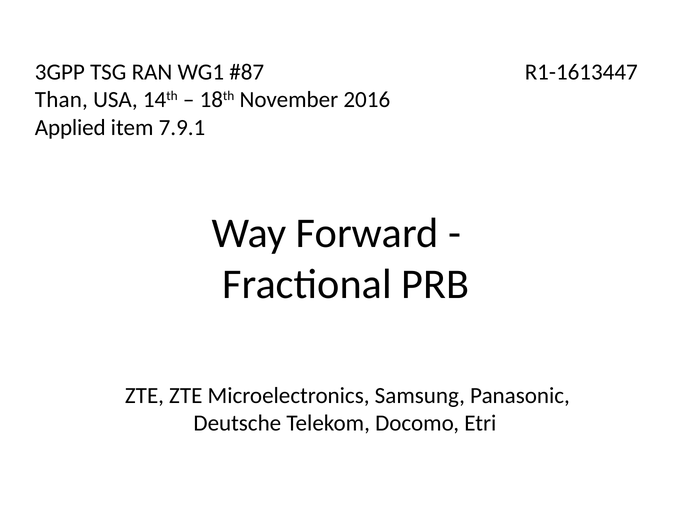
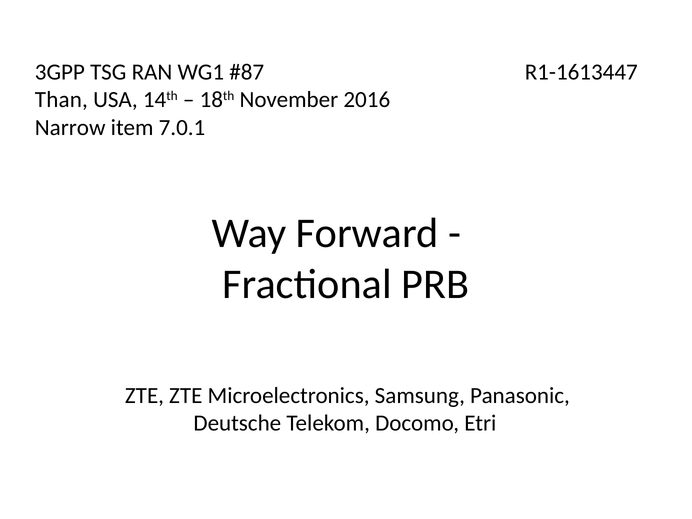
Applied: Applied -> Narrow (70, 127)
7.9.1: 7.9.1 -> 7.0.1 (182, 127)
